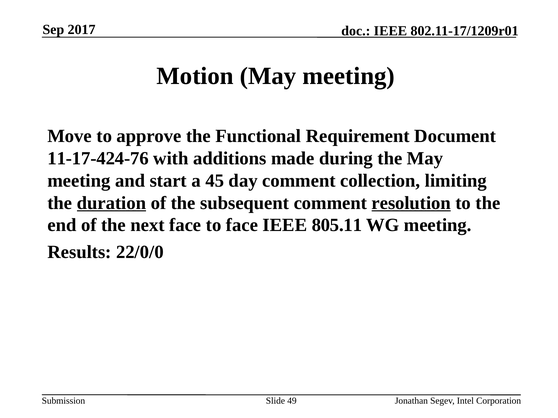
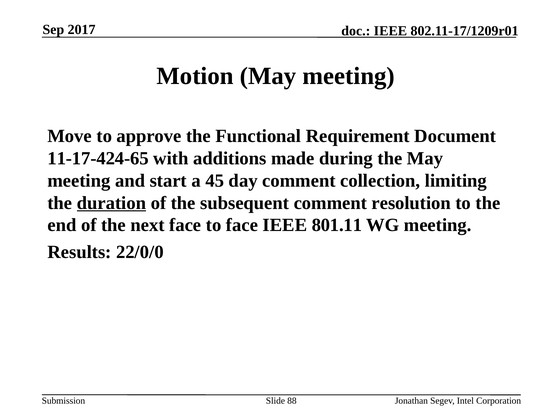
11-17-424-76: 11-17-424-76 -> 11-17-424-65 (98, 158)
resolution underline: present -> none (411, 203)
805.11: 805.11 -> 801.11 (337, 225)
49: 49 -> 88 (292, 401)
